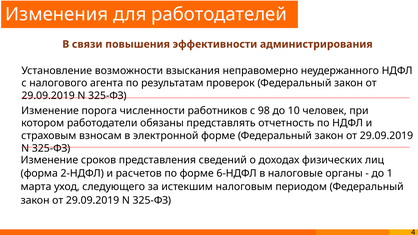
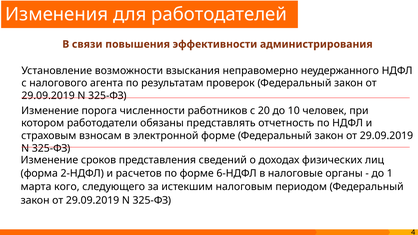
98: 98 -> 20 (264, 111)
уход: уход -> кого (67, 187)
